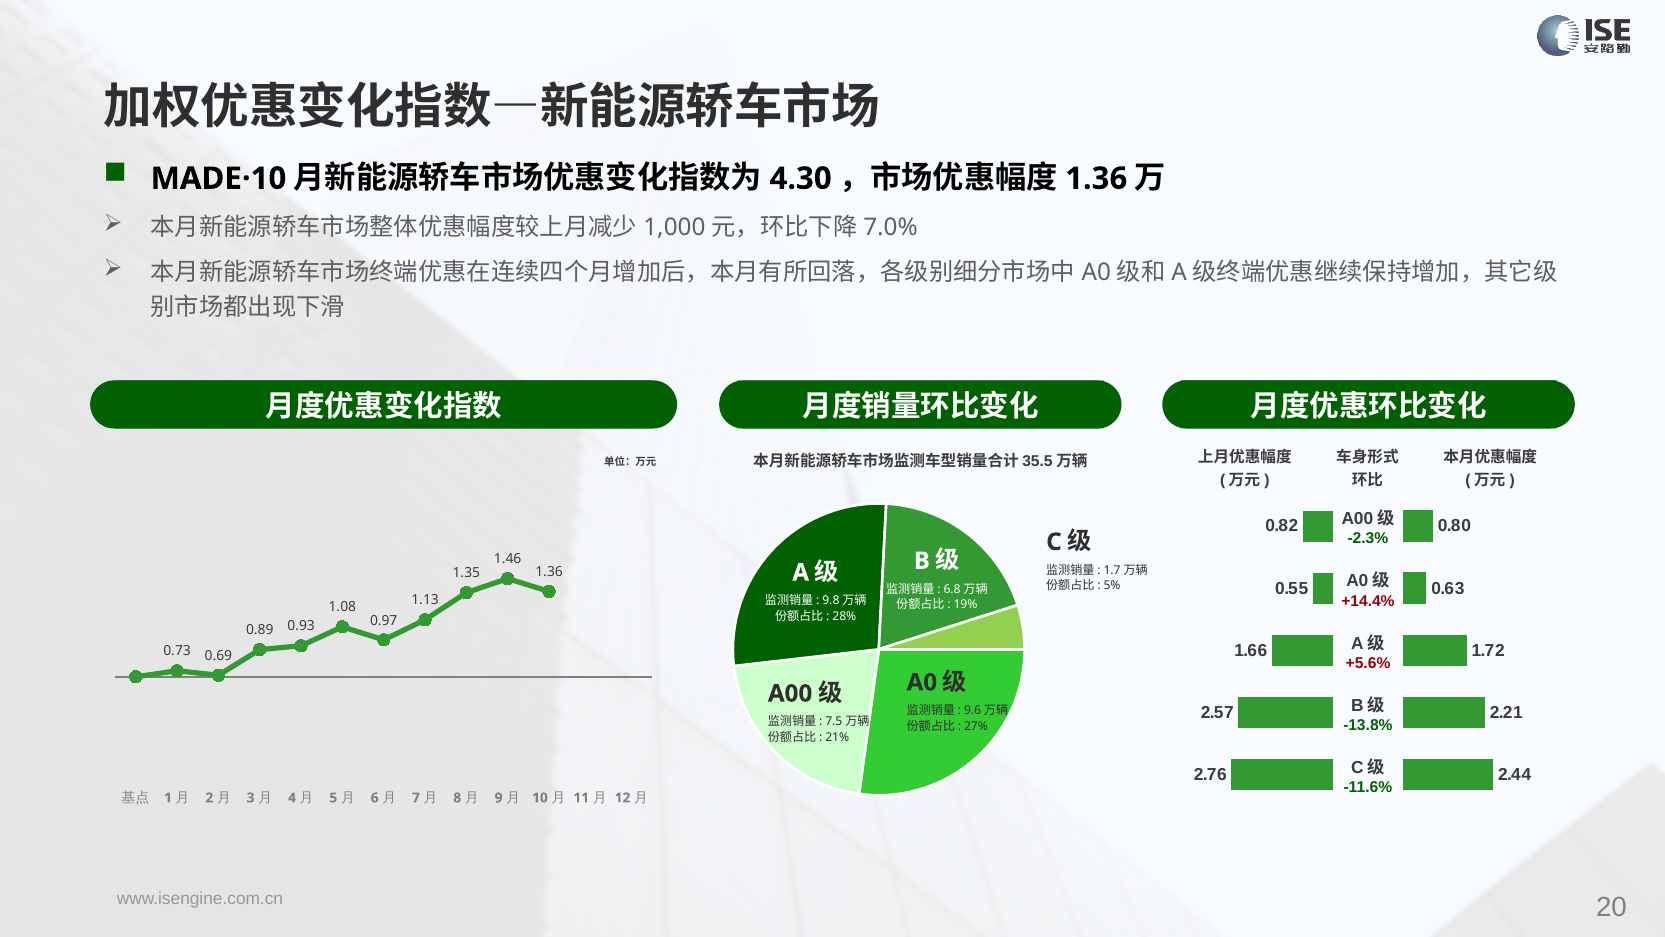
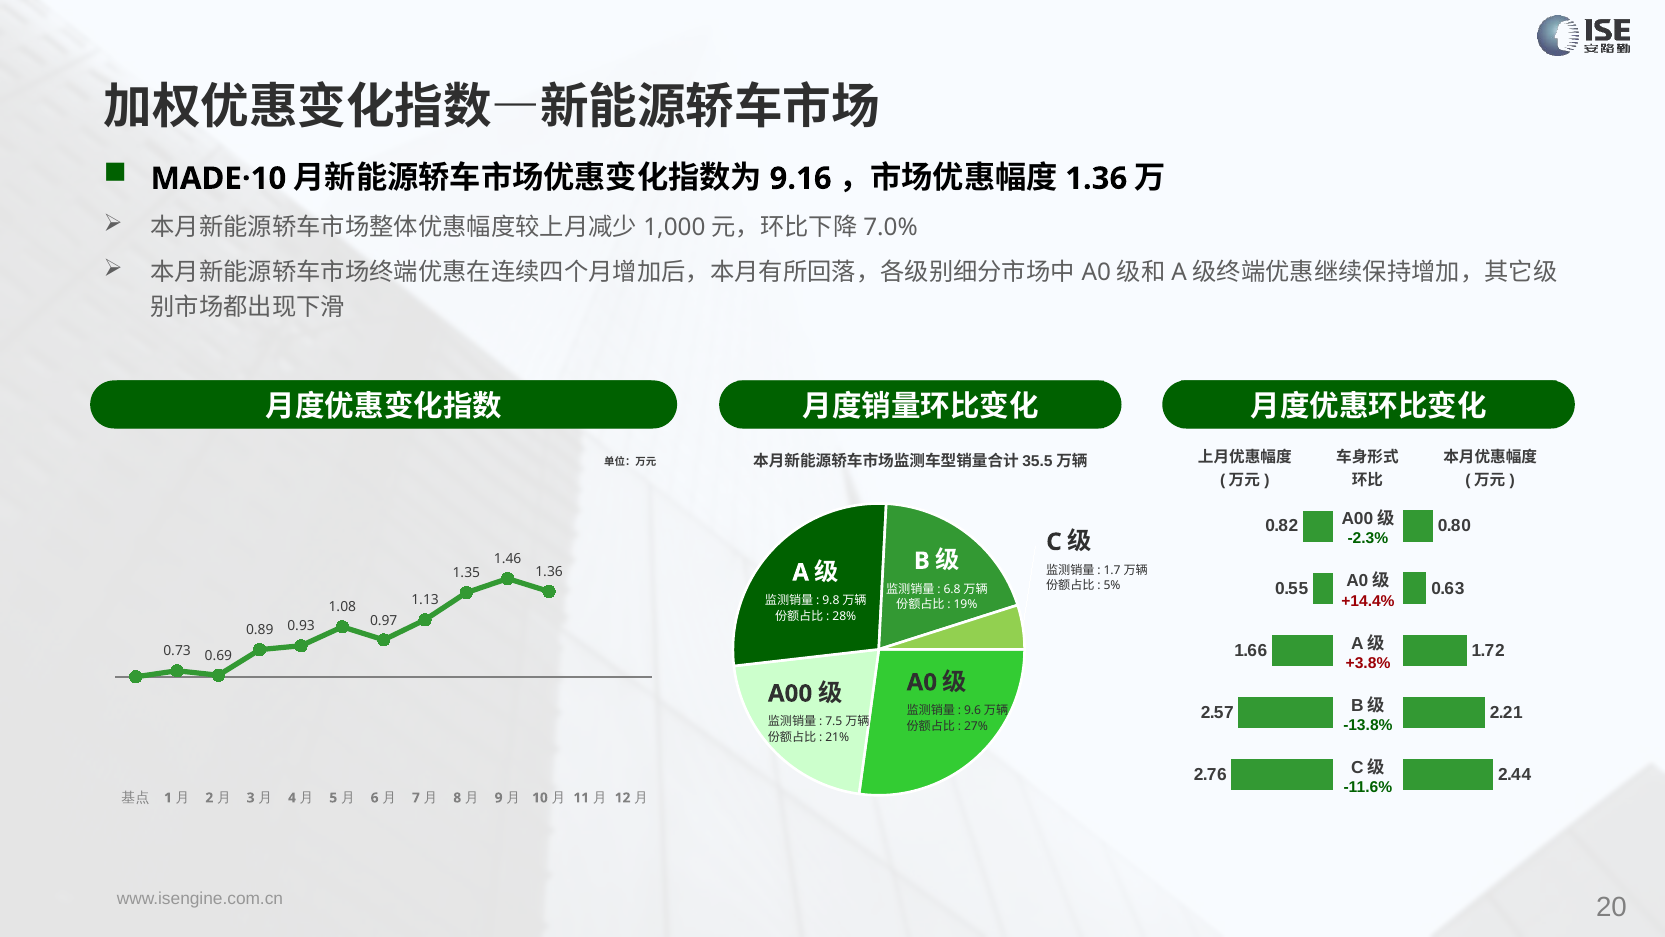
4.30: 4.30 -> 9.16 (801, 178)
+5.6%: +5.6% -> +3.8% (1368, 663)
